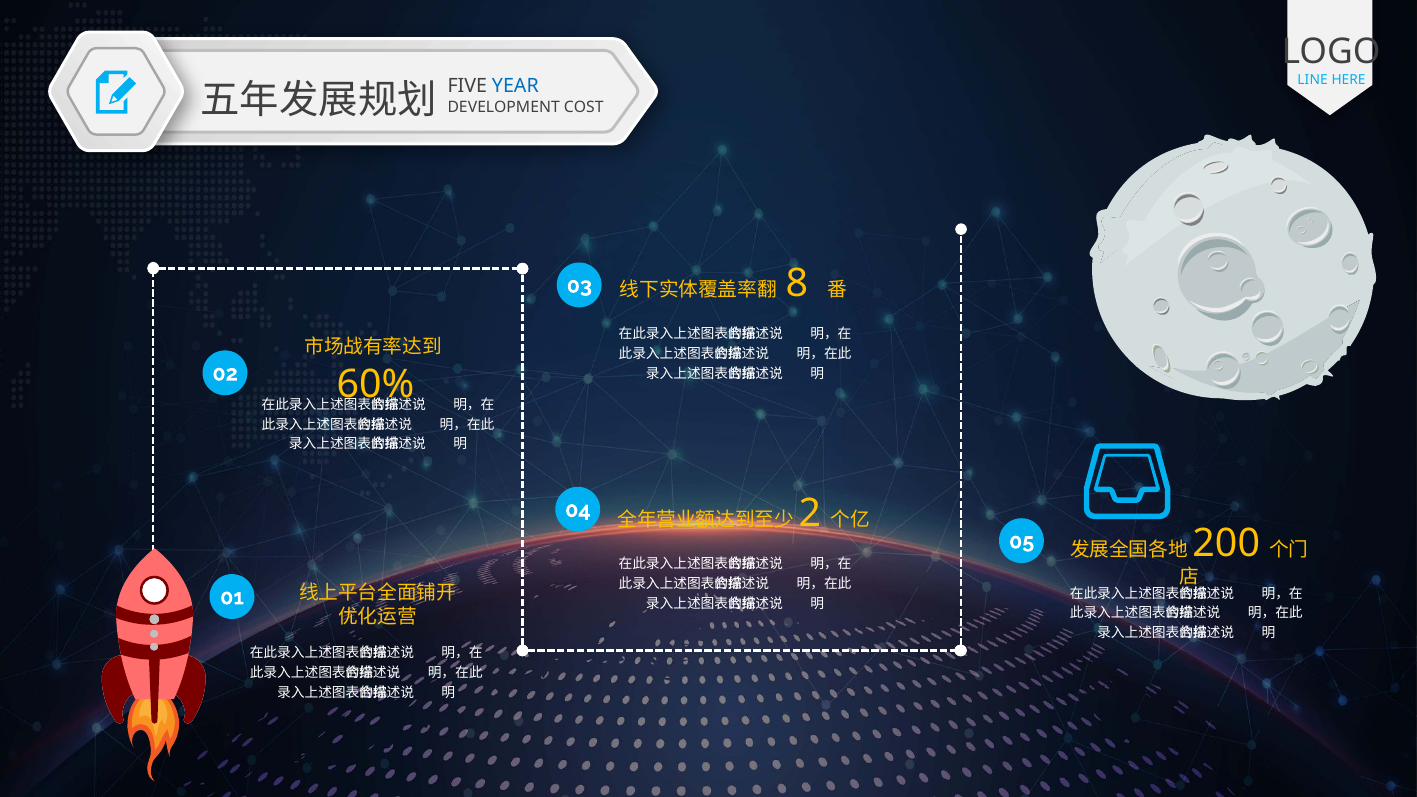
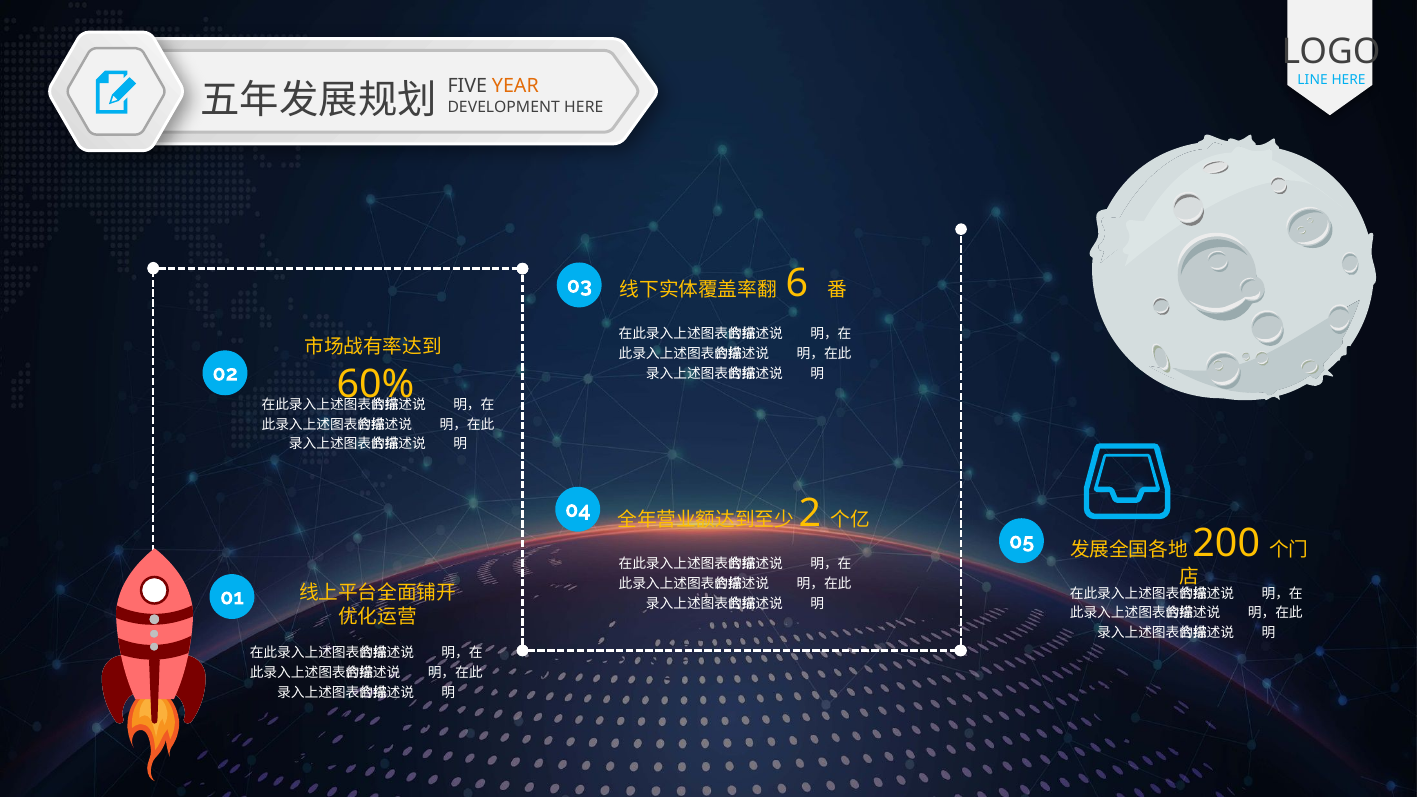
YEAR colour: blue -> orange (515, 86)
DEVELOPMENT COST: COST -> HERE (584, 107)
8: 8 -> 6 (797, 284)
